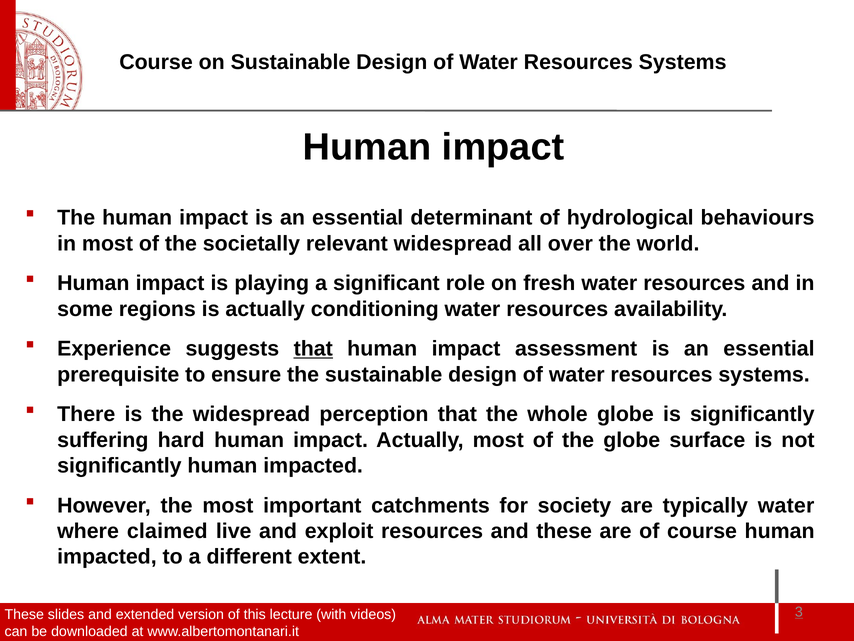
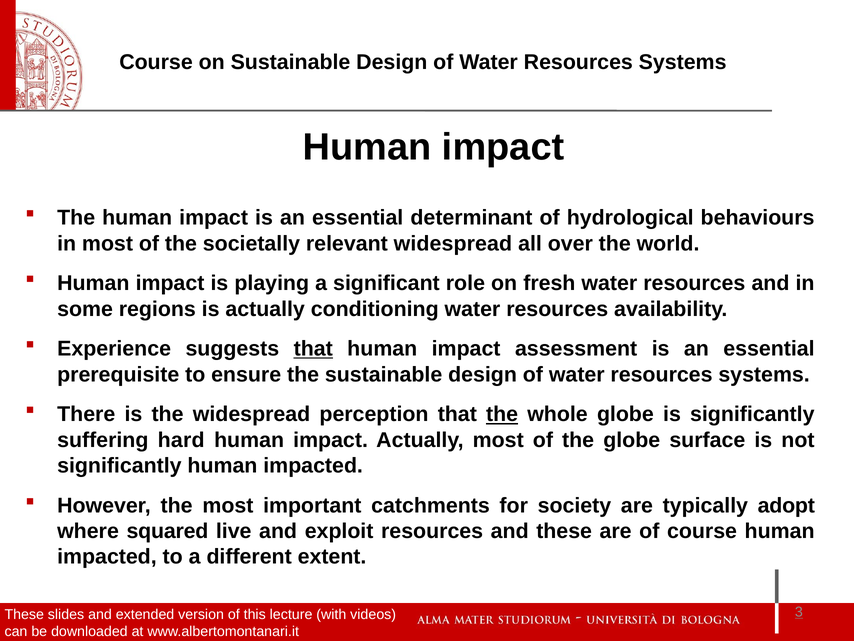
the underline: none -> present (502, 414)
typically water: water -> adopt (786, 505)
claimed: claimed -> squared (167, 531)
